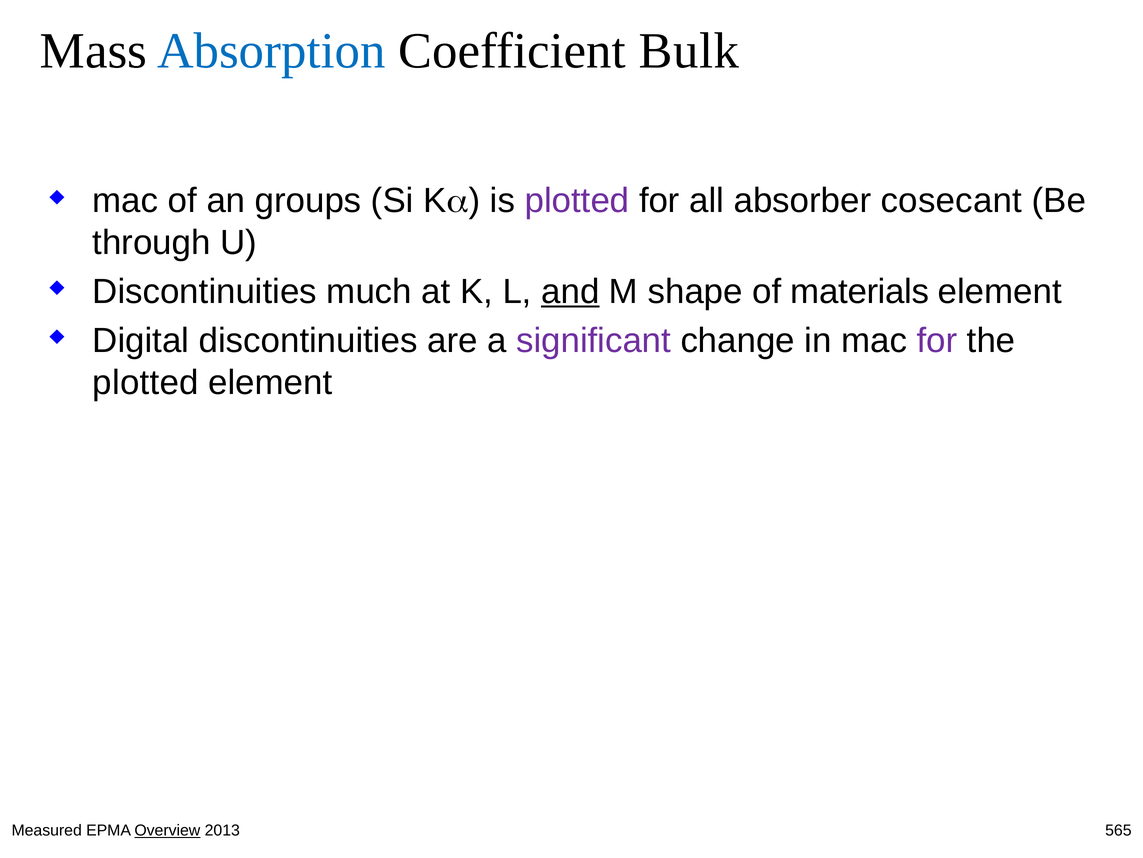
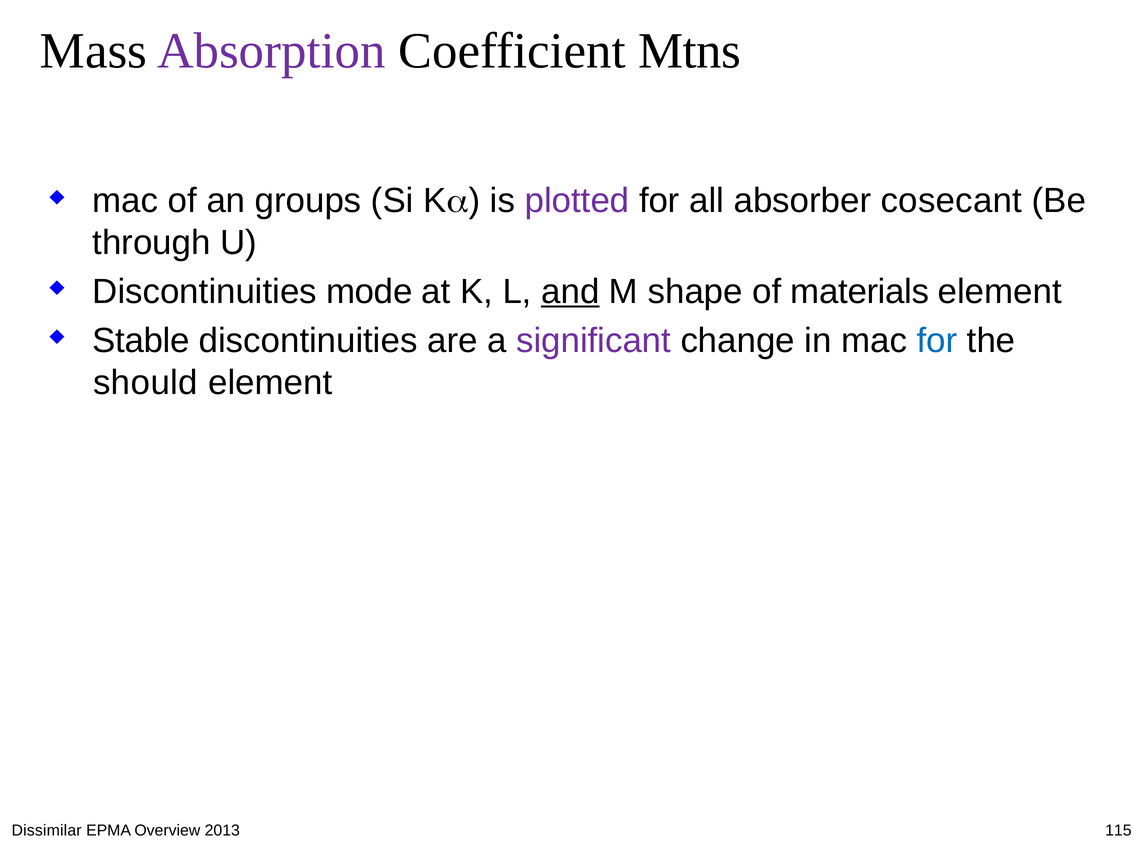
Absorption colour: blue -> purple (271, 51)
Bulk: Bulk -> Mtns (690, 51)
much: much -> mode (369, 291)
Digital: Digital -> Stable (141, 340)
for colour: purple -> blue (937, 340)
plotted: plotted -> should (145, 382)
Measured: Measured -> Dissimilar (47, 830)
Overview underline: present -> none (167, 830)
565: 565 -> 115 (1118, 830)
